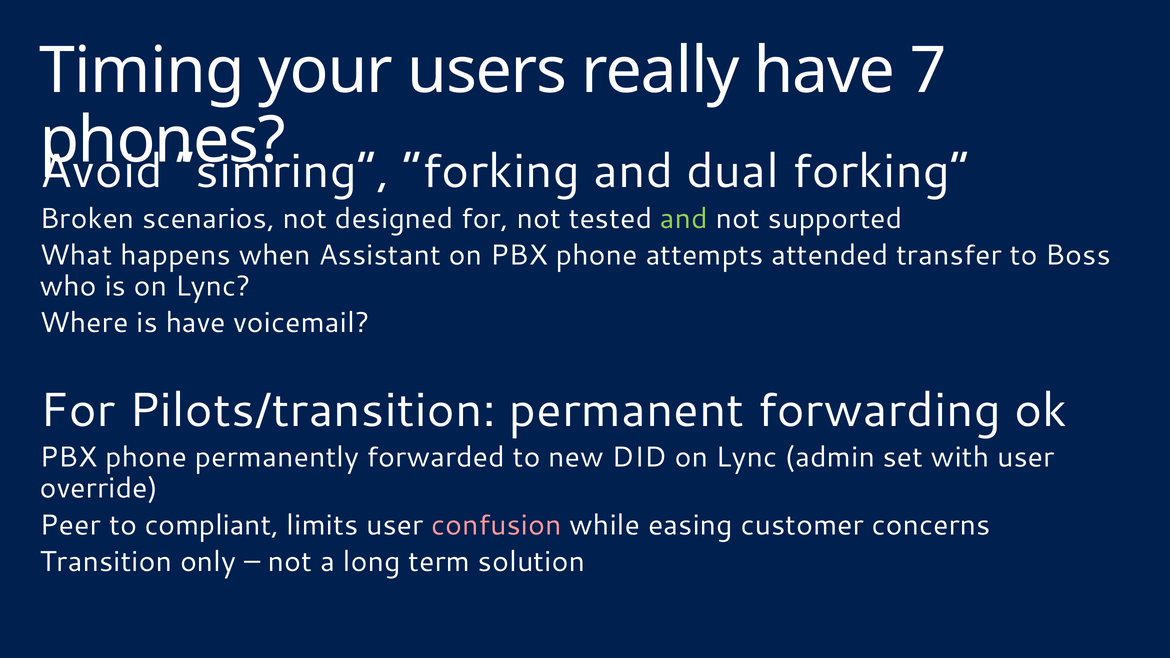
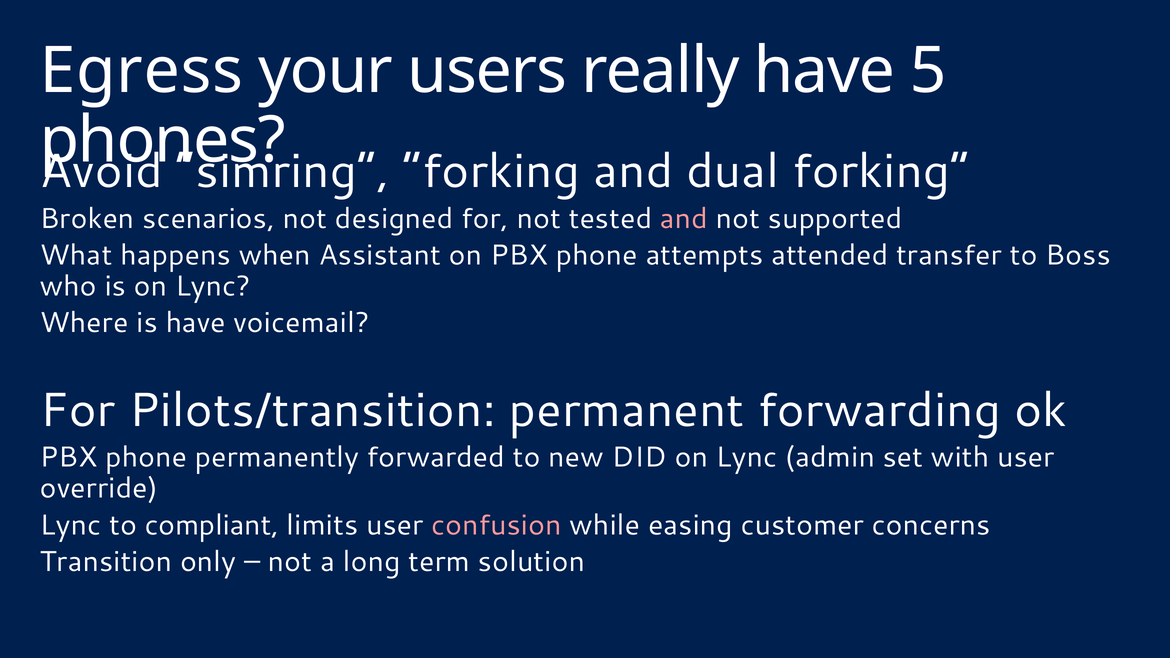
Timing: Timing -> Egress (141, 71)
7: 7 -> 5 (928, 71)
and colour: light green -> pink (684, 219)
Peer: Peer -> Lync (70, 525)
